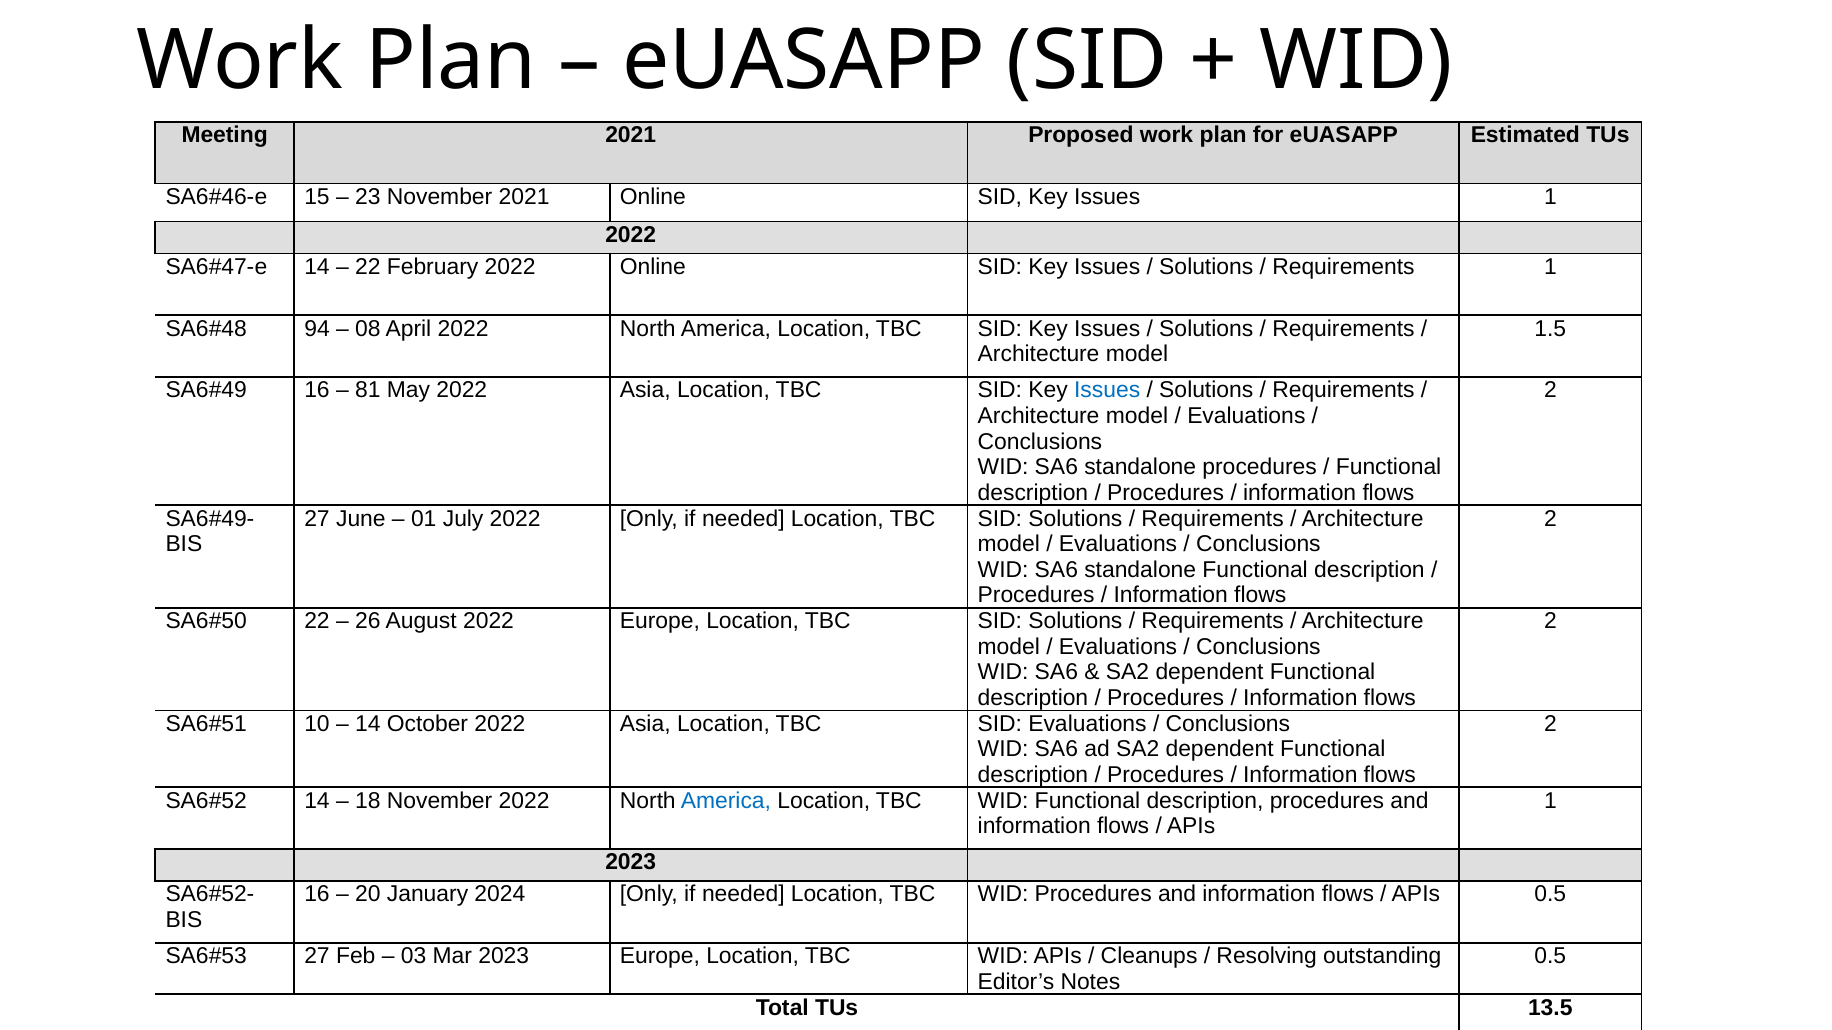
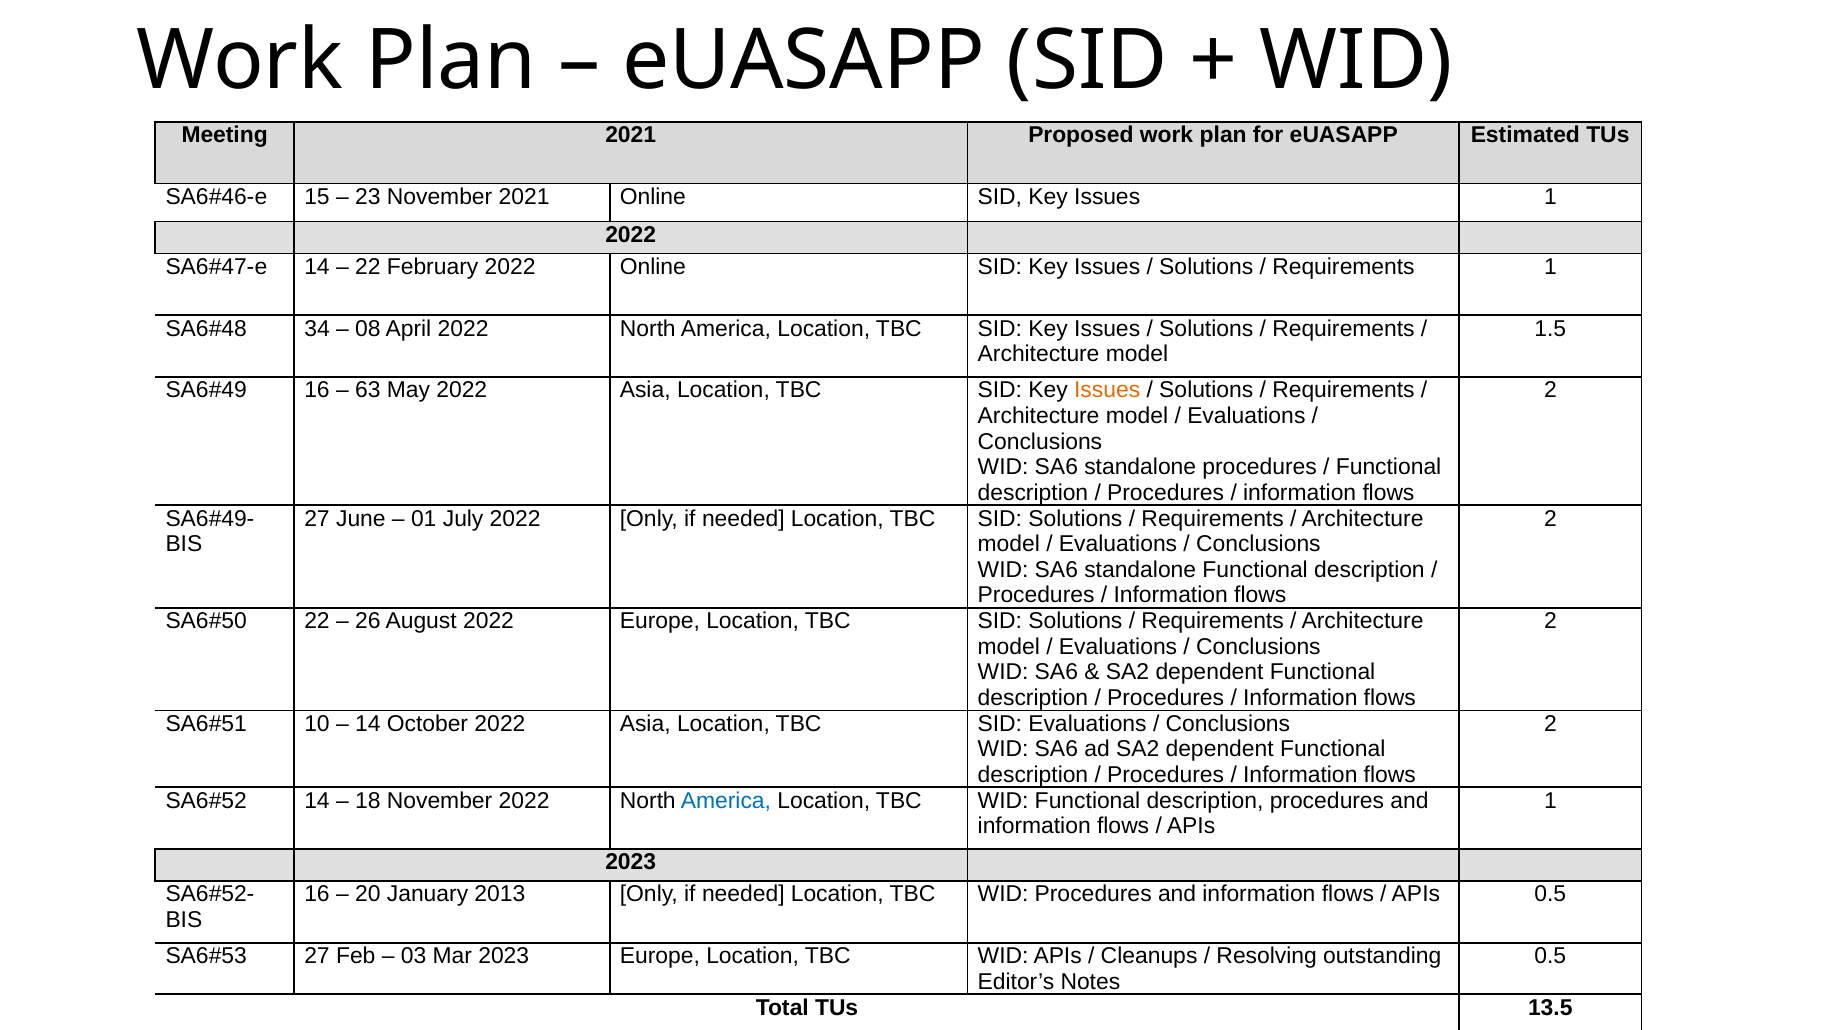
94: 94 -> 34 (317, 329)
81: 81 -> 63 (368, 390)
Issues colour: blue -> orange (1107, 390)
2024: 2024 -> 2013 (500, 895)
